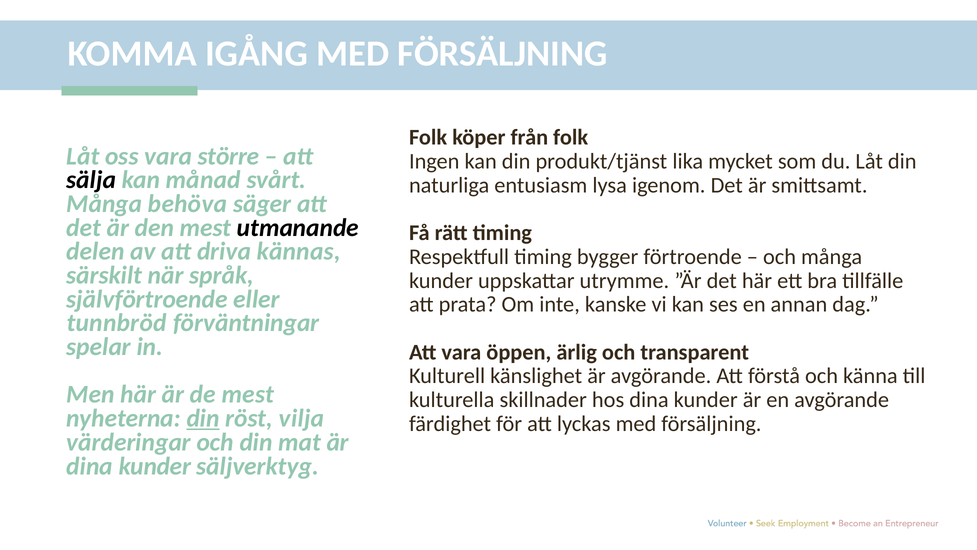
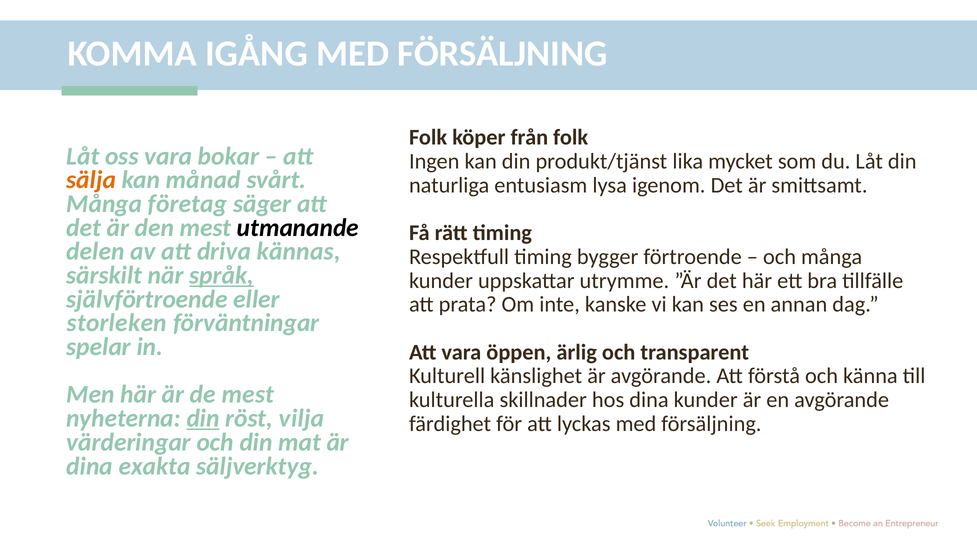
större: större -> bokar (228, 156)
sälja colour: black -> orange (91, 180)
behöva: behöva -> företag (188, 204)
språk underline: none -> present (222, 275)
tunnbröd: tunnbröd -> storleken (117, 323)
kunder: kunder -> exakta (155, 466)
